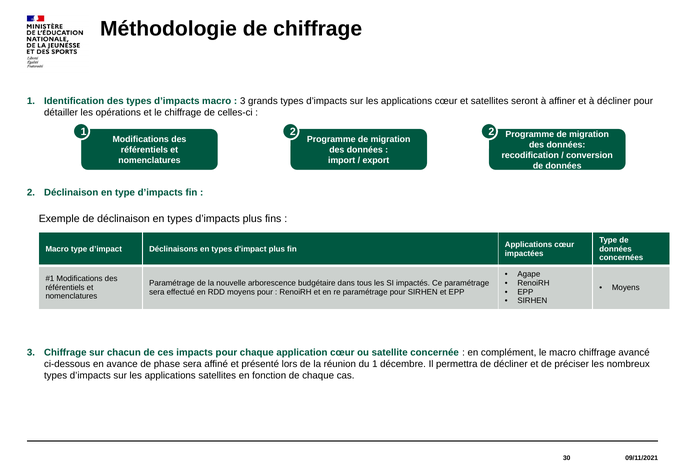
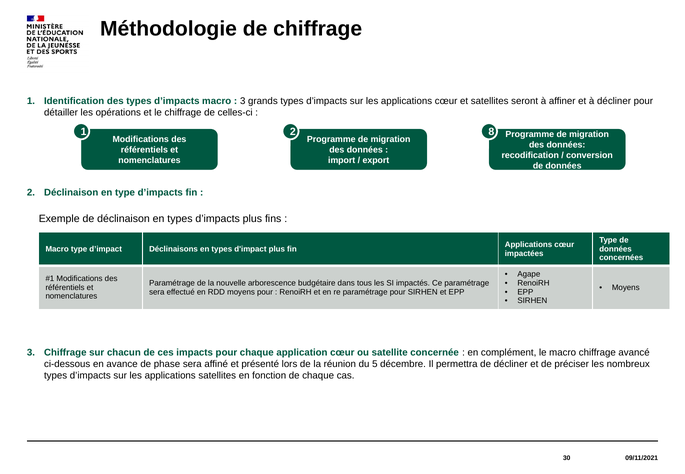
2 2: 2 -> 8 (491, 132)
du 1: 1 -> 5 (375, 364)
